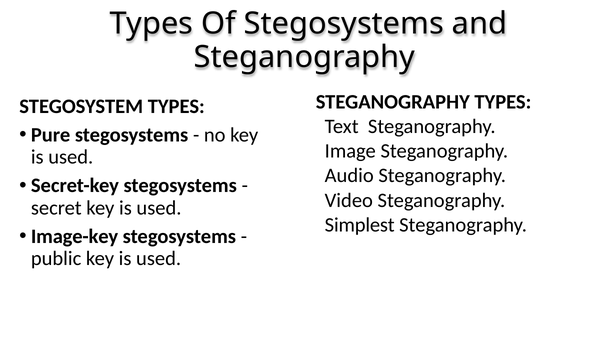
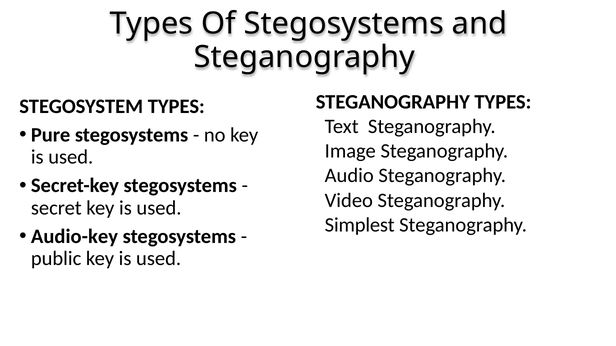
Image-key: Image-key -> Audio-key (74, 237)
